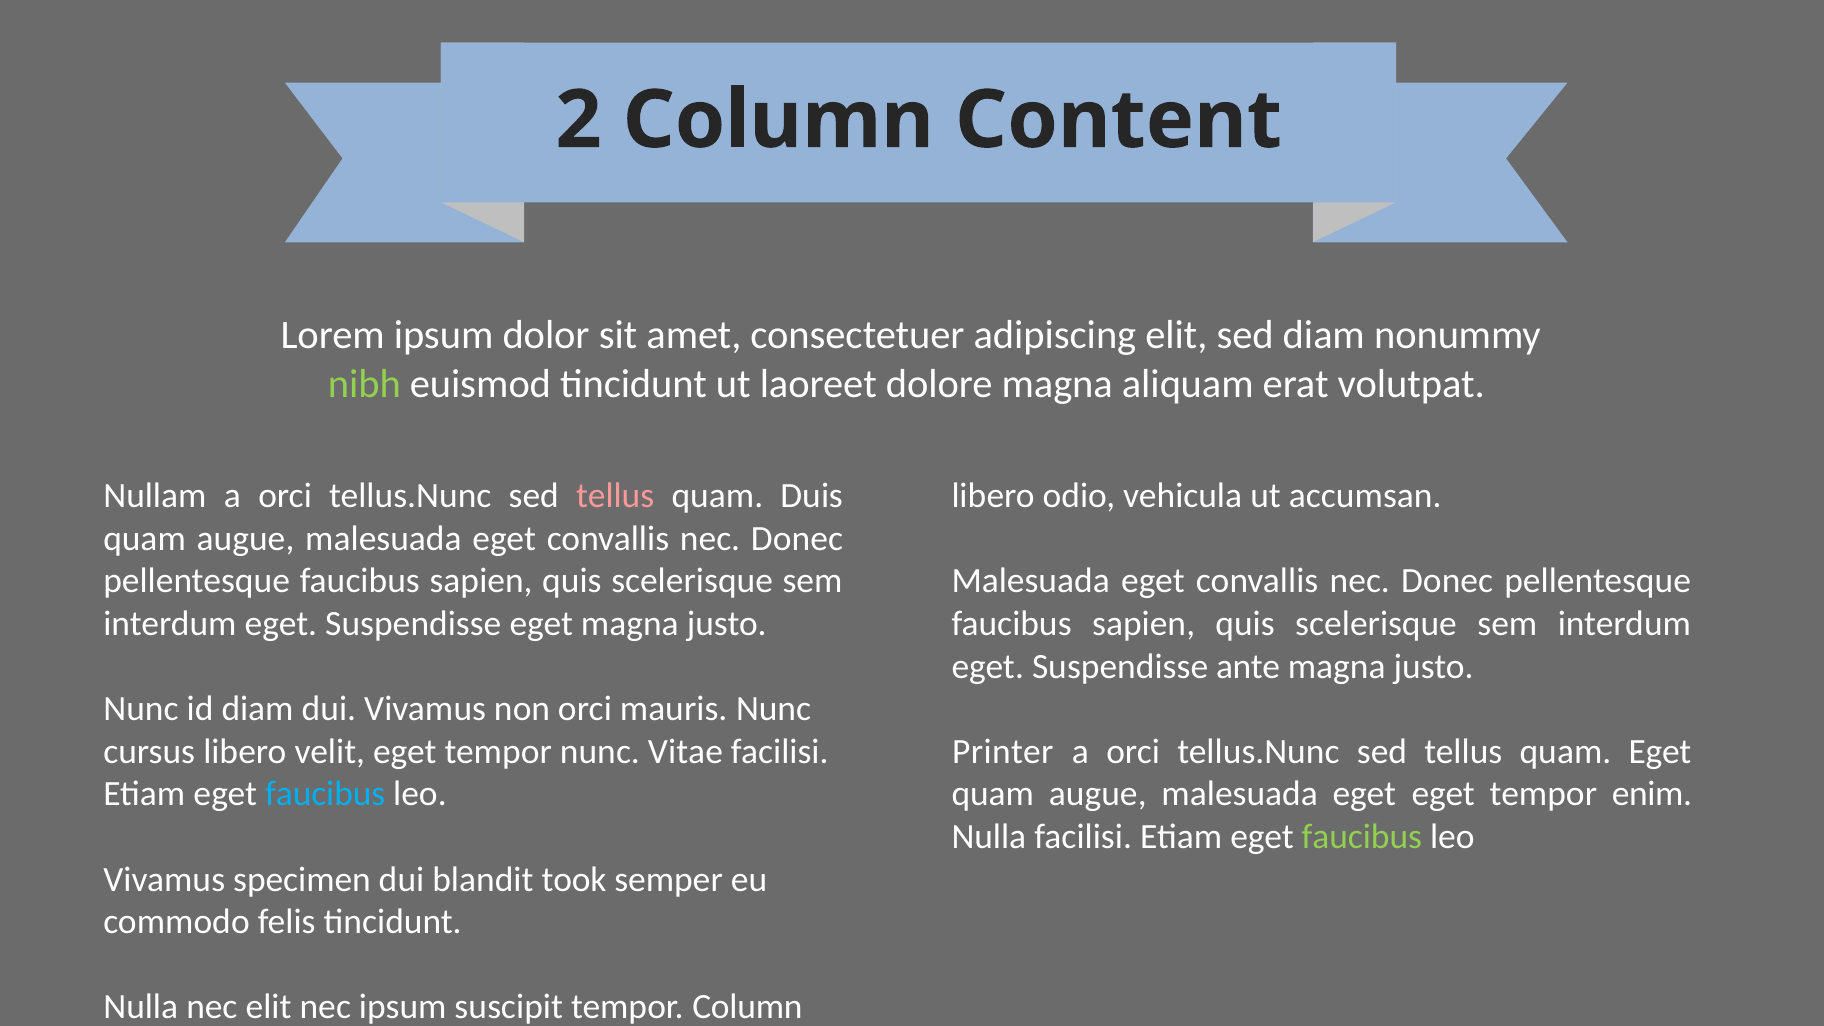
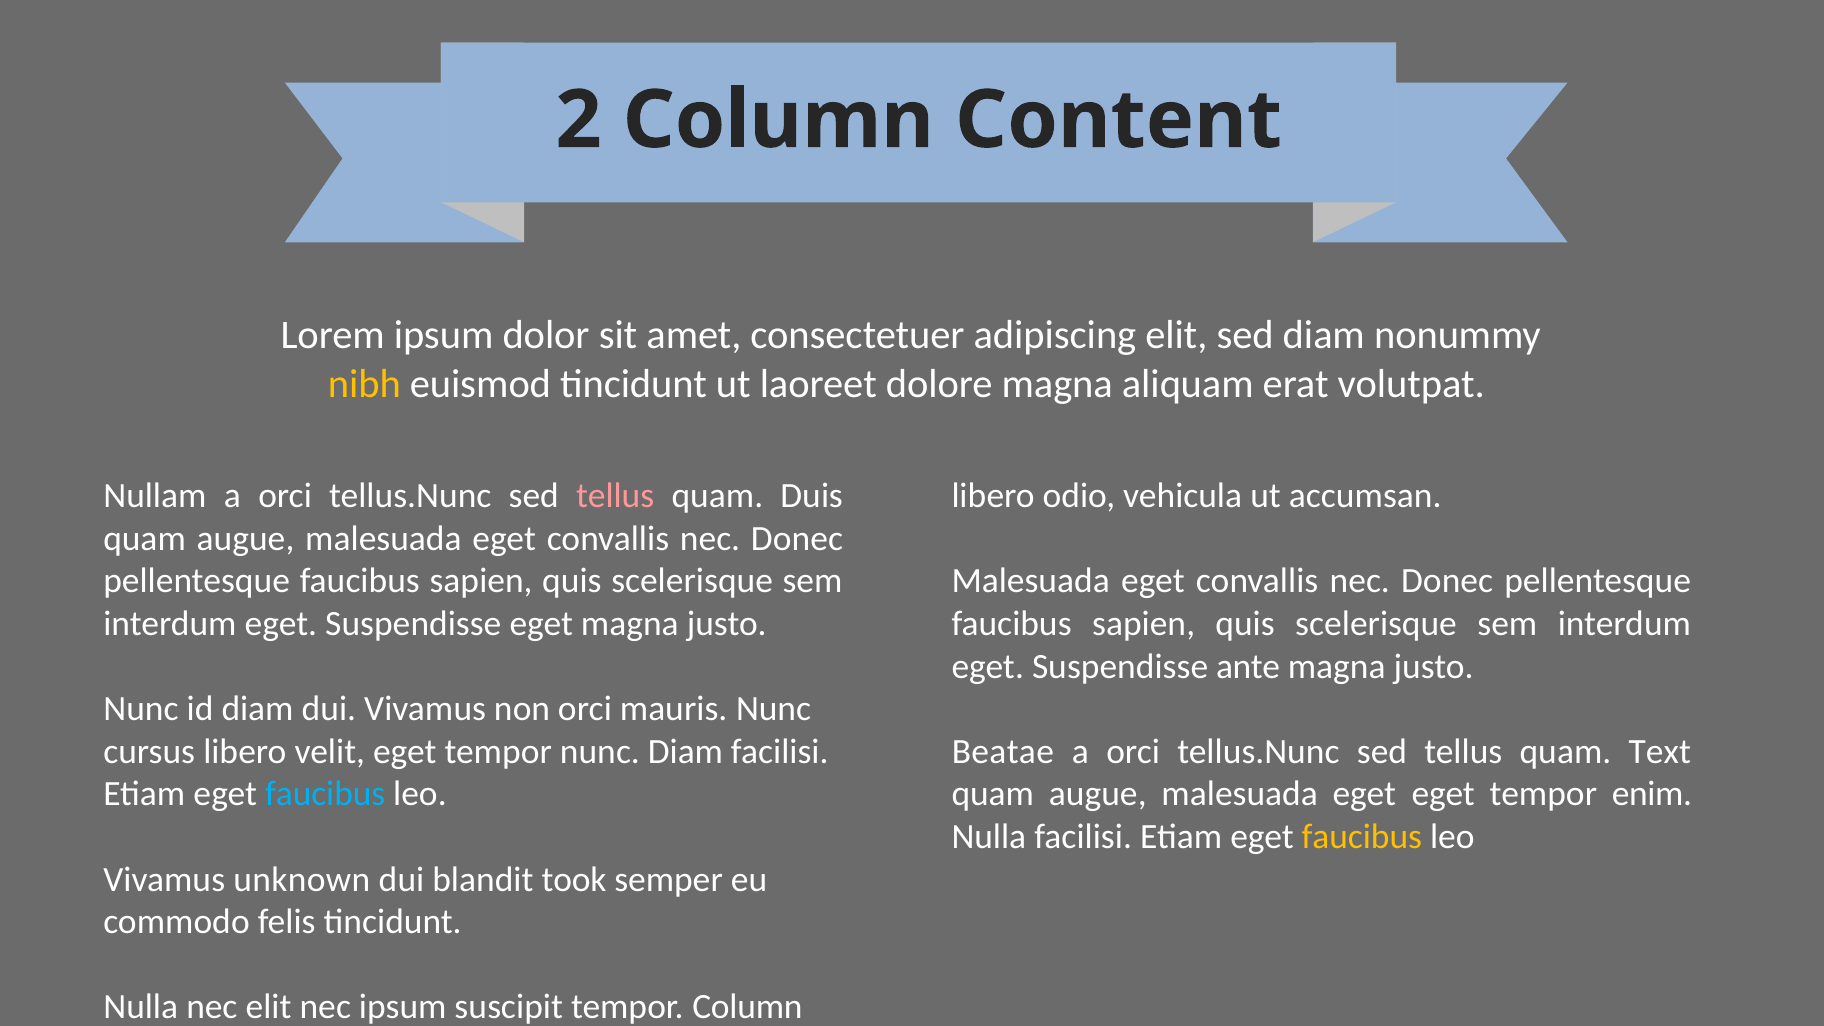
nibh colour: light green -> yellow (364, 384)
nunc Vitae: Vitae -> Diam (686, 752)
Printer: Printer -> Beatae (1003, 752)
quam Eget: Eget -> Text (1660, 752)
faucibus colour: light green -> yellow (1362, 837)
specimen: specimen -> unknown (302, 879)
